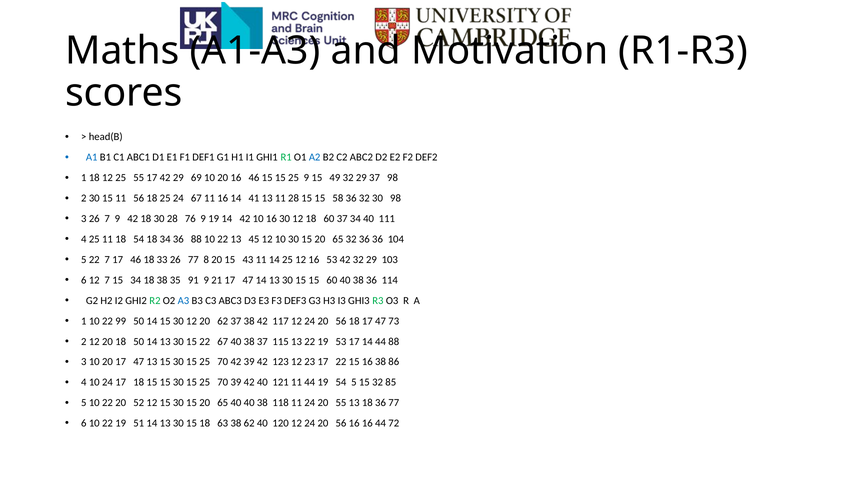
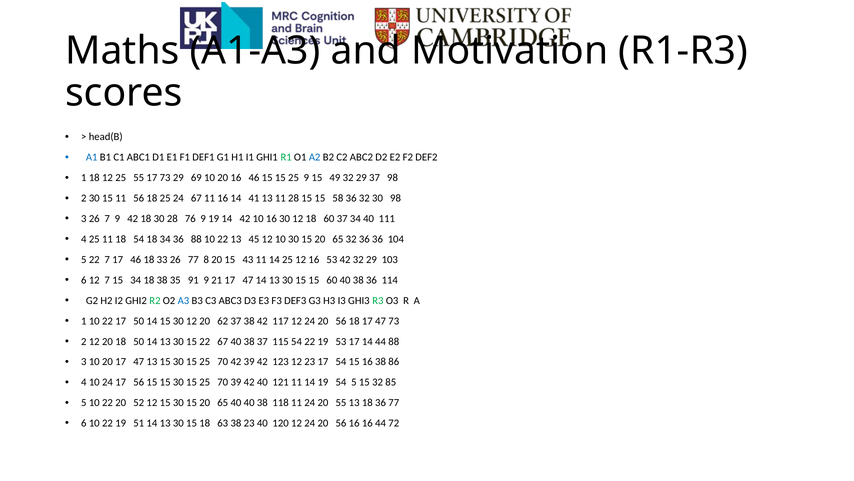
17 42: 42 -> 73 (165, 178)
22 99: 99 -> 17 (121, 321)
115 13: 13 -> 54 (297, 341)
17 22: 22 -> 54 (341, 361)
17 18: 18 -> 56 (139, 382)
121 11 44: 44 -> 14 (310, 382)
38 62: 62 -> 23 (249, 423)
